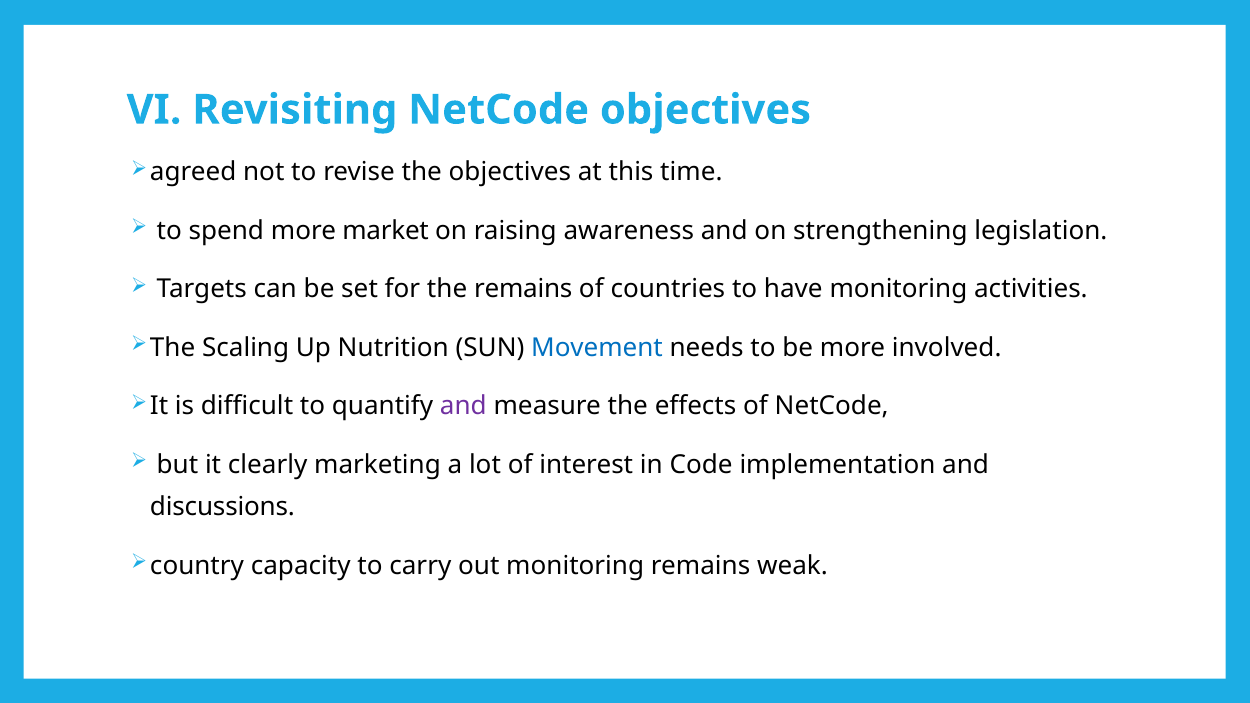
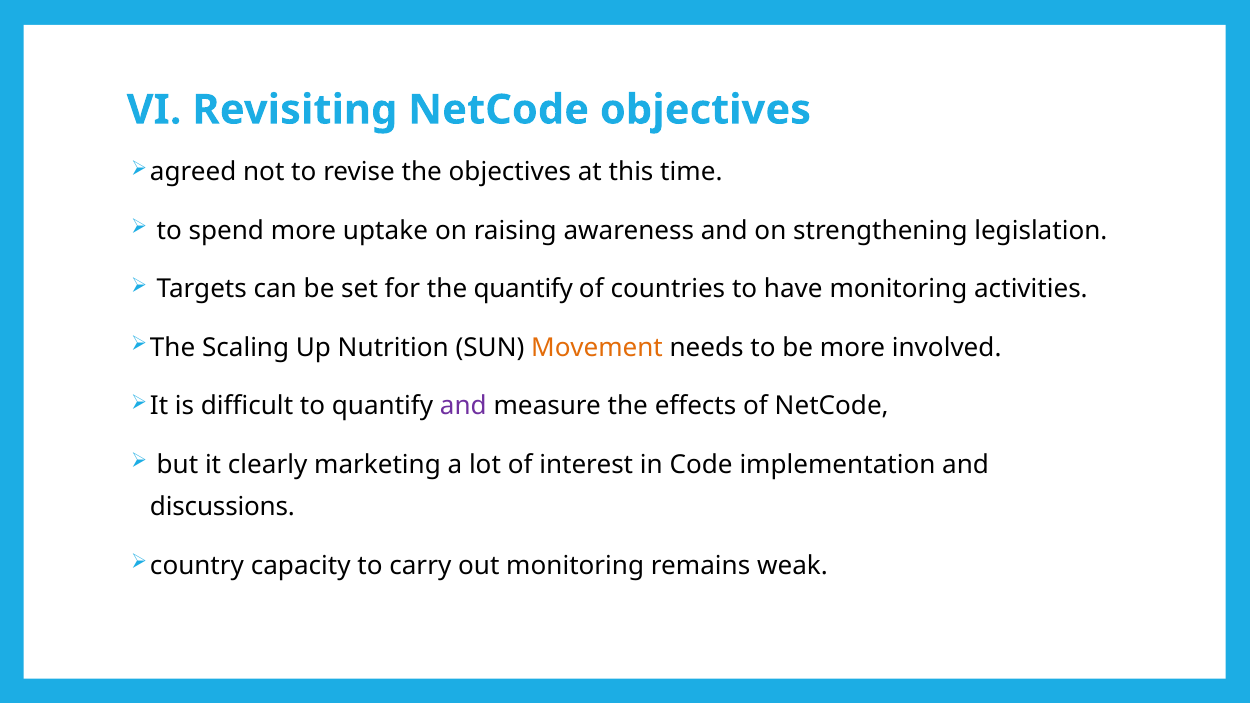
market: market -> uptake (385, 231)
the remains: remains -> quantify (523, 289)
Movement colour: blue -> orange (597, 348)
